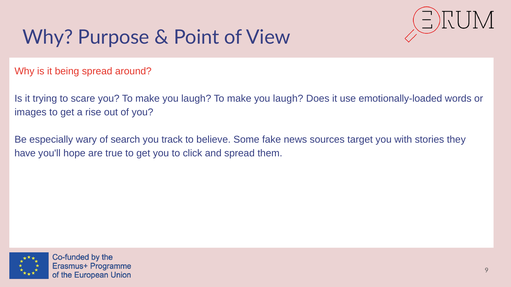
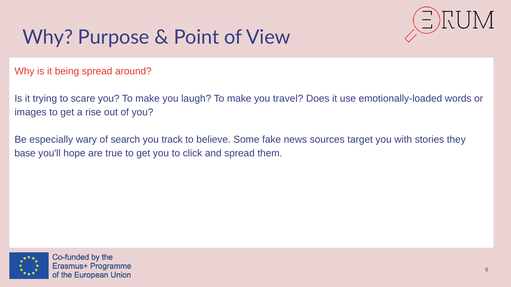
laugh: laugh -> travel (288, 99)
have: have -> base (25, 153)
